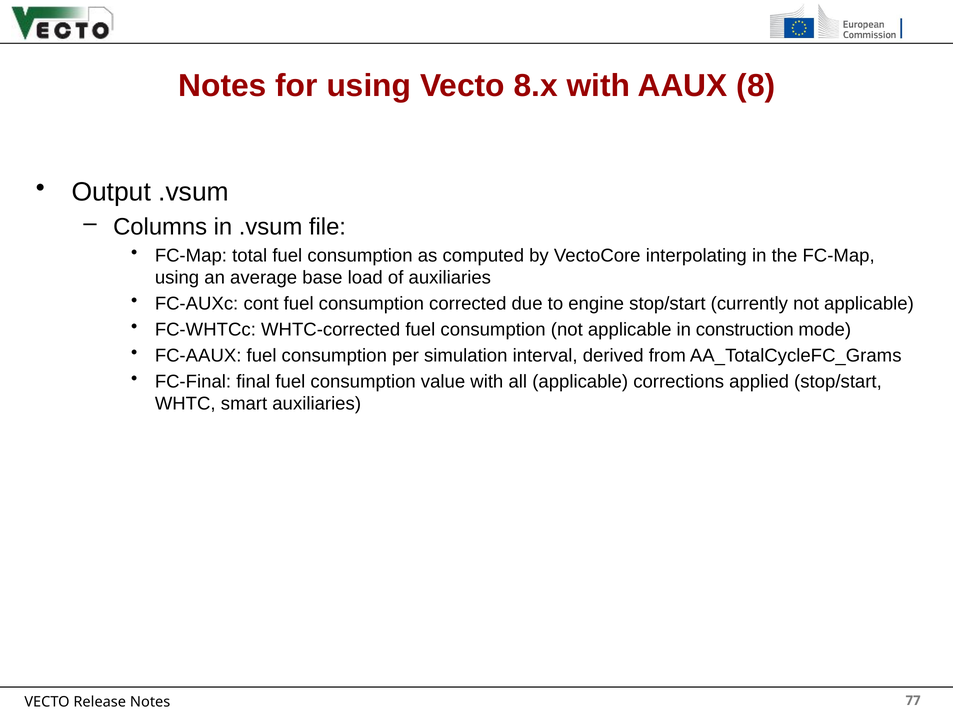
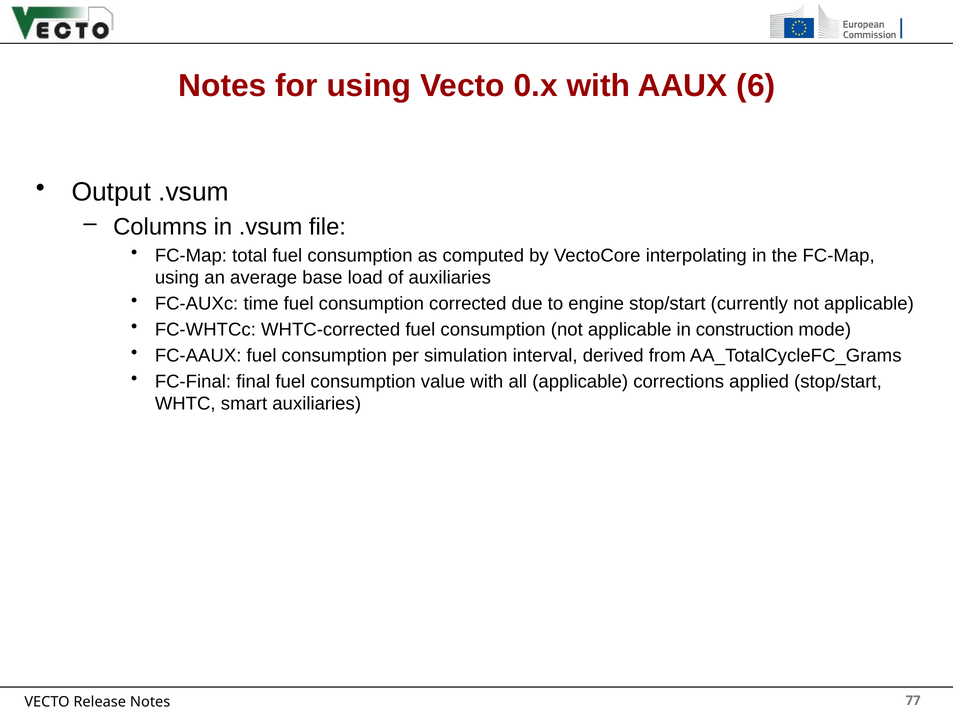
8.x: 8.x -> 0.x (536, 86)
8: 8 -> 6 (756, 86)
cont: cont -> time (261, 304)
